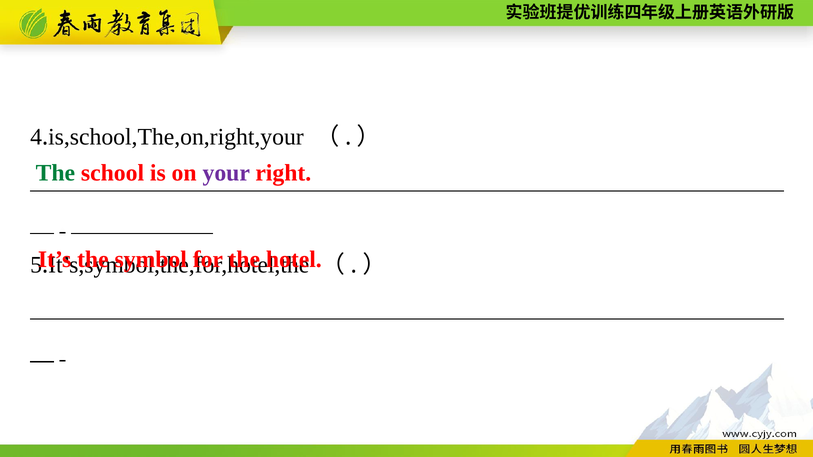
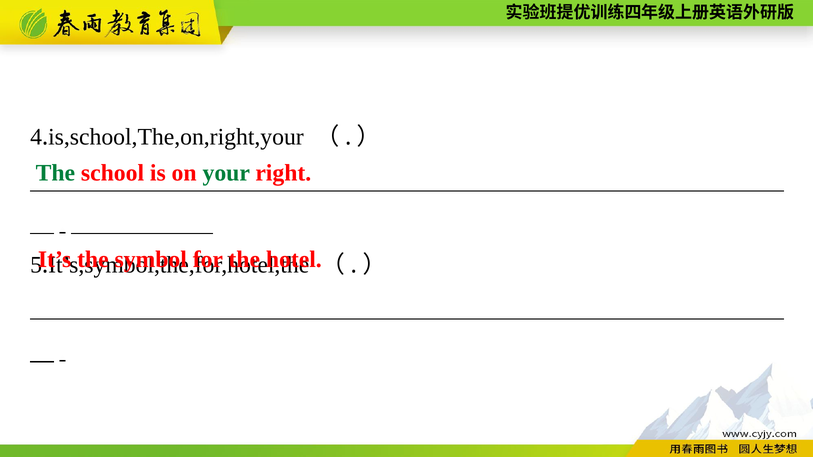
your colour: purple -> green (226, 173)
